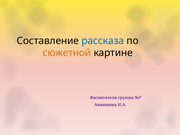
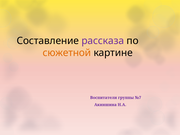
рассказа colour: blue -> purple (103, 41)
